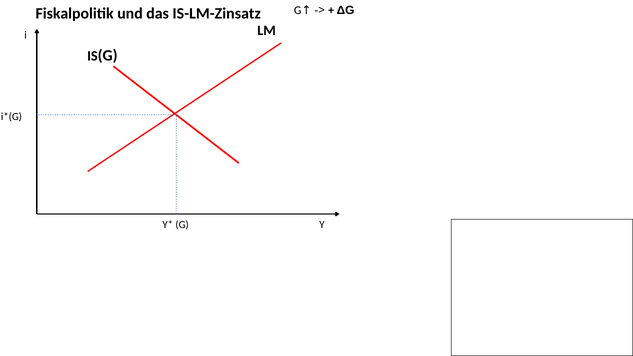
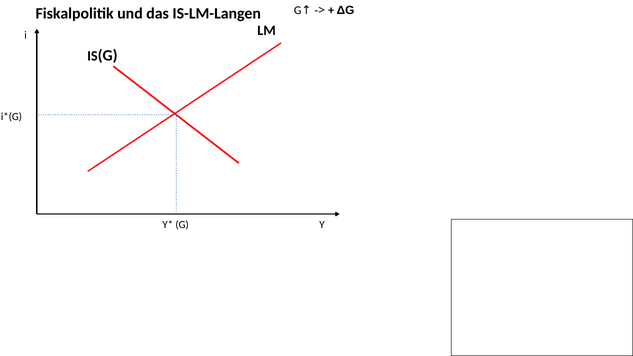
IS-LM-Zinsatz: IS-LM-Zinsatz -> IS-LM-Langen (217, 13)
